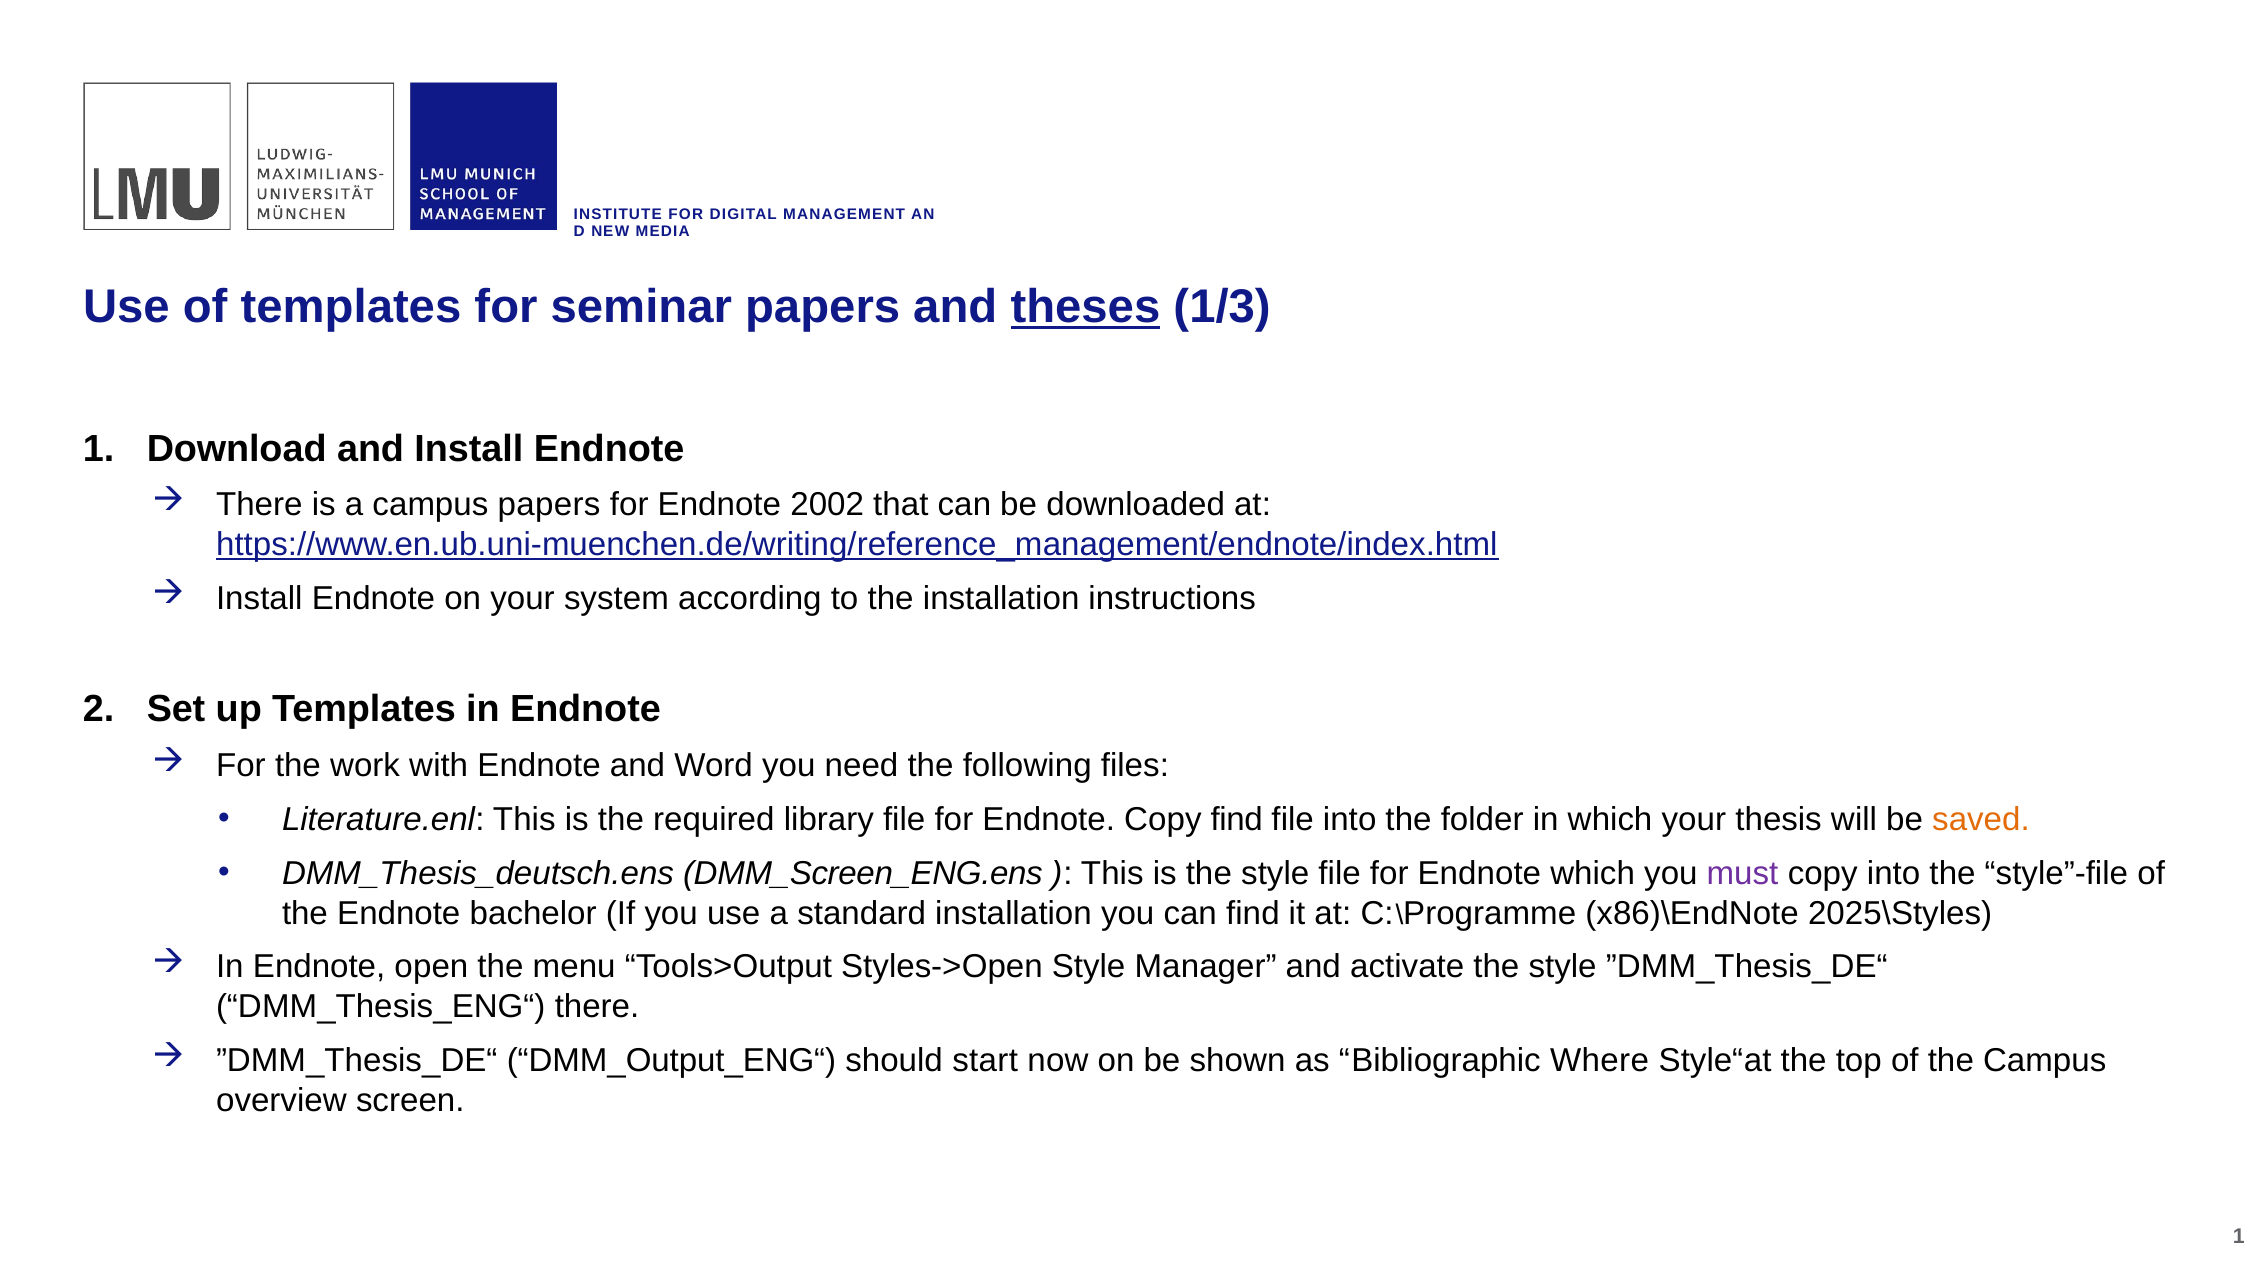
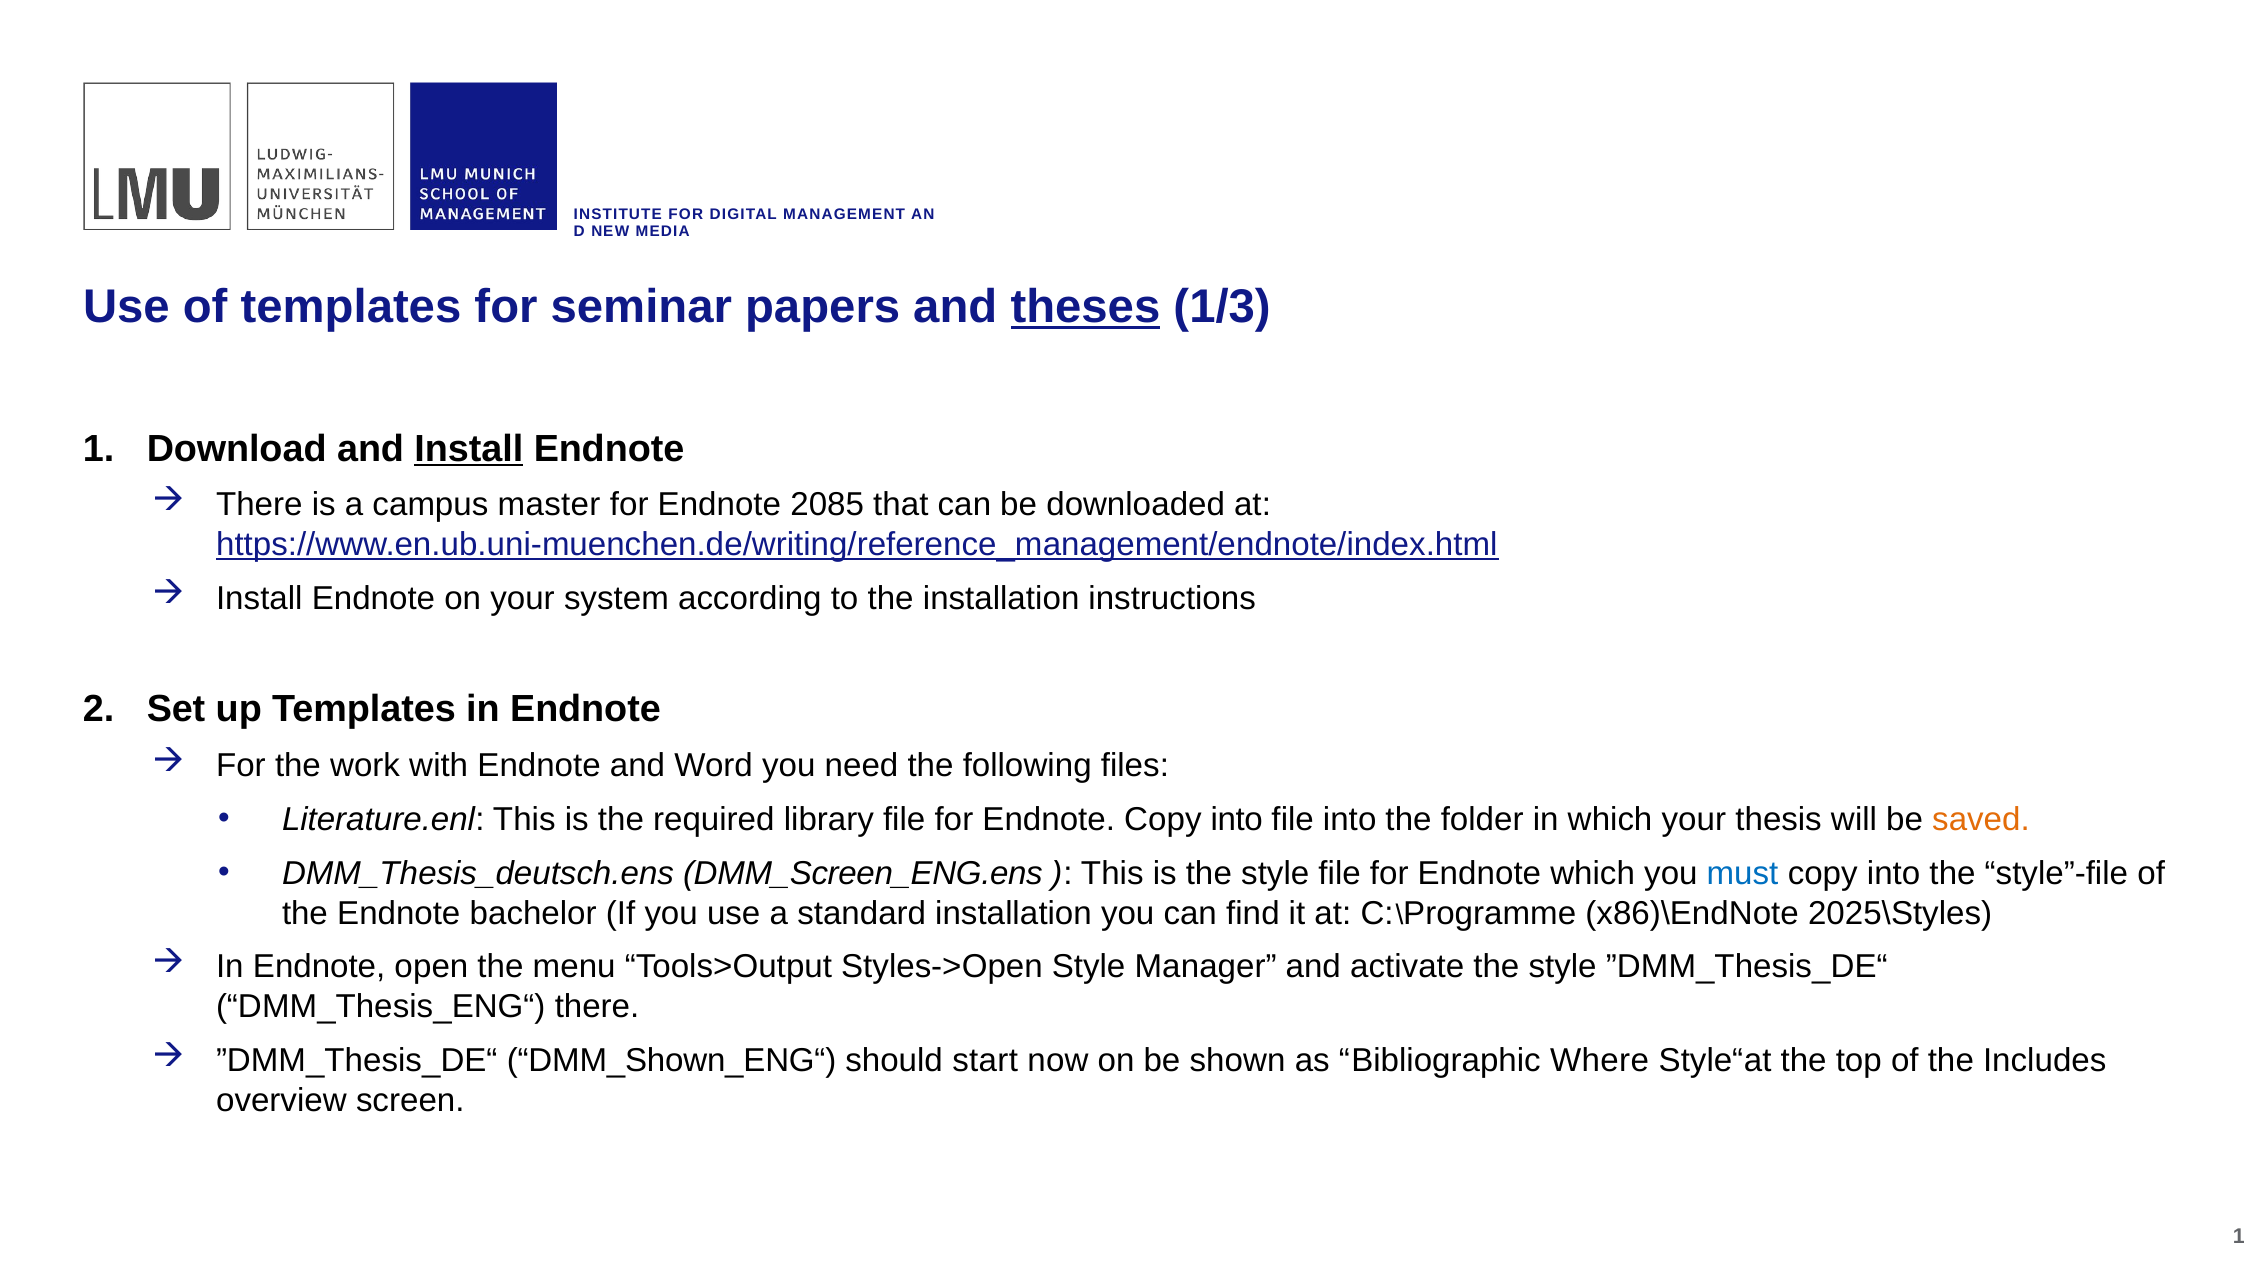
Install underline: none -> present (469, 449)
campus papers: papers -> master (549, 505)
2002: 2002 -> 2085 (827, 505)
Endnote Copy find: find -> into (1237, 820)
must colour: purple -> blue (1743, 874)
DMM_Output_ENG“: DMM_Output_ENG“ -> DMM_Shown_ENG“ (672, 1061)
the Campus: Campus -> Includes (2045, 1061)
